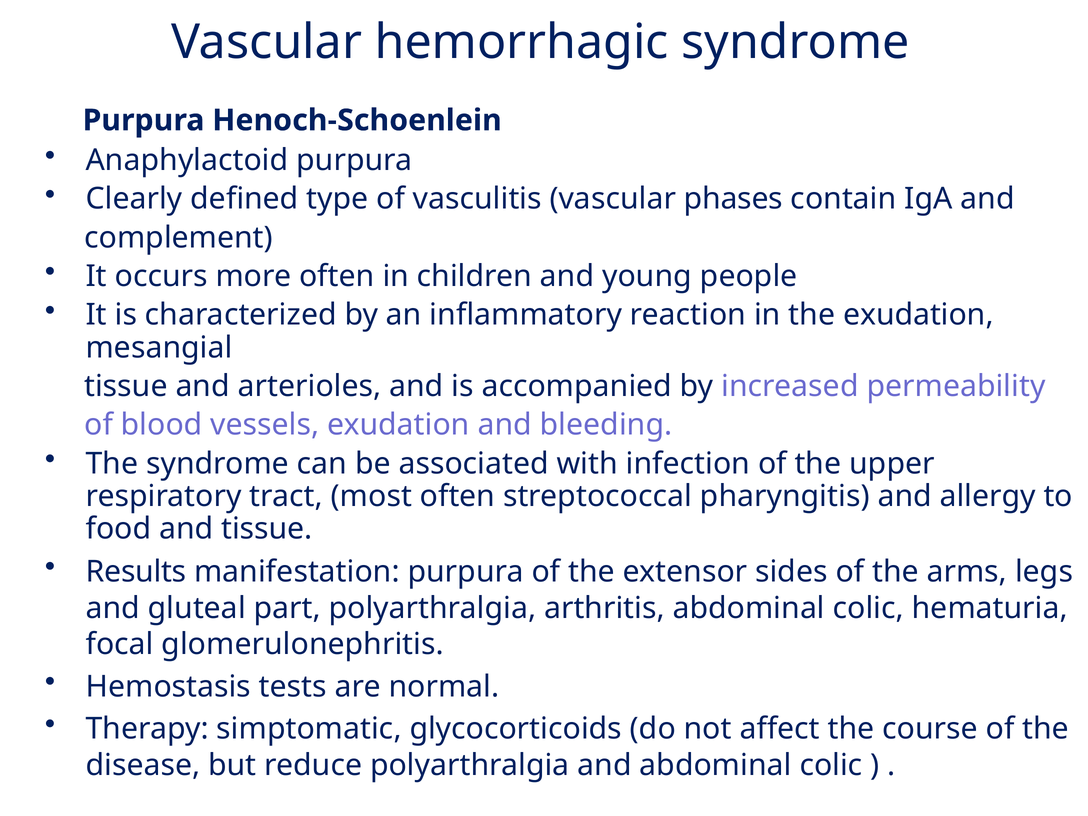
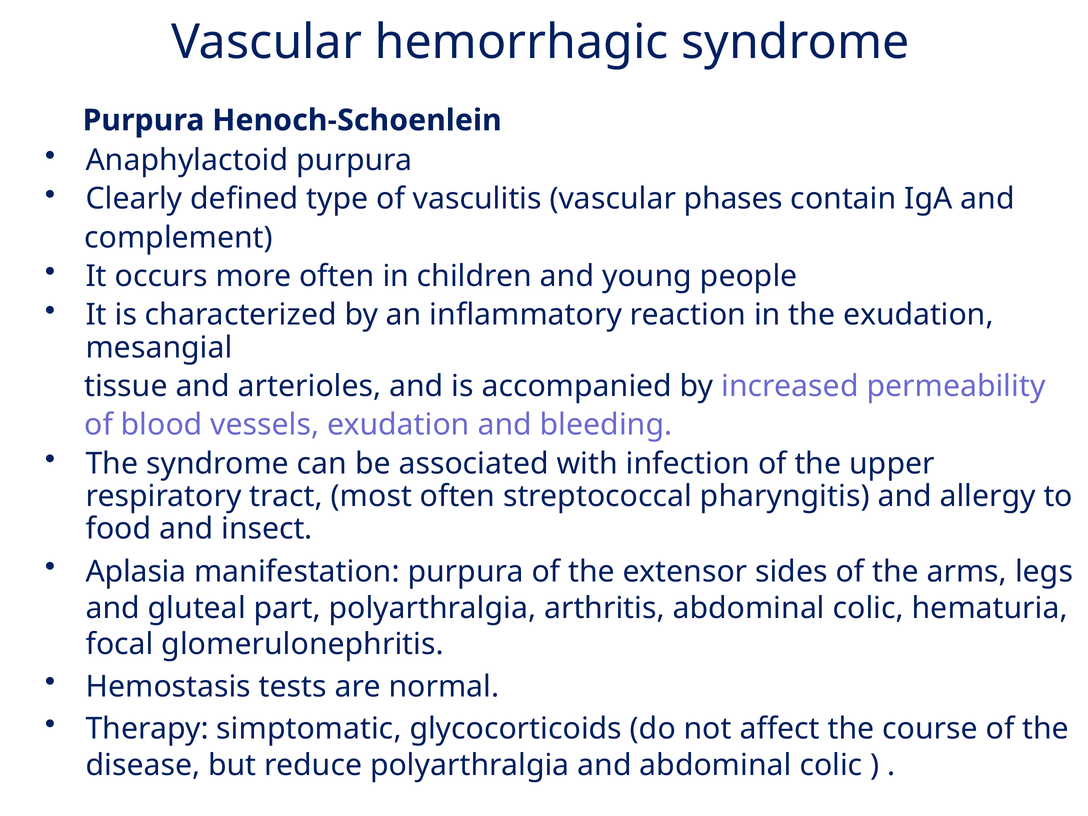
and tissue: tissue -> insect (267, 529)
Results: Results -> Aplasia (136, 572)
